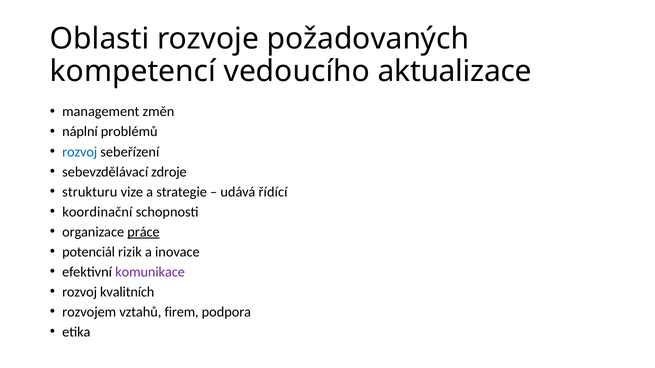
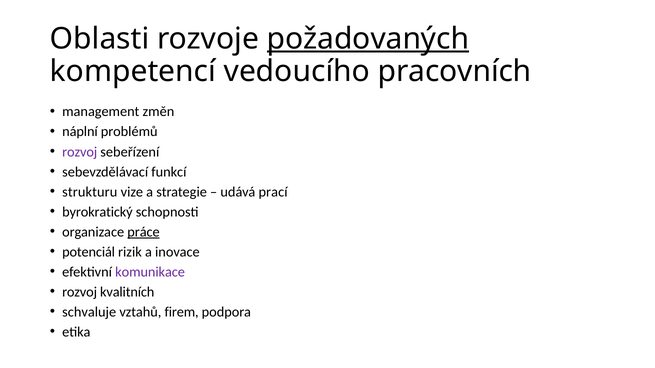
požadovaných underline: none -> present (368, 39)
aktualizace: aktualizace -> pracovních (455, 71)
rozvoj colour: blue -> purple (80, 152)
zdroje: zdroje -> funkcí (169, 172)
řídící: řídící -> prací (273, 192)
koordinační: koordinační -> byrokratický (97, 212)
rozvojem: rozvojem -> schvaluje (89, 312)
